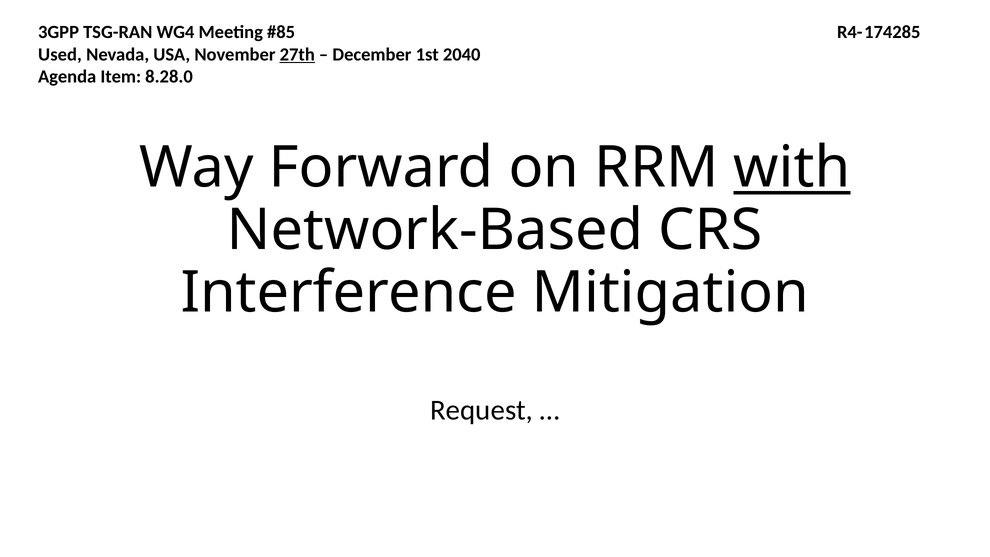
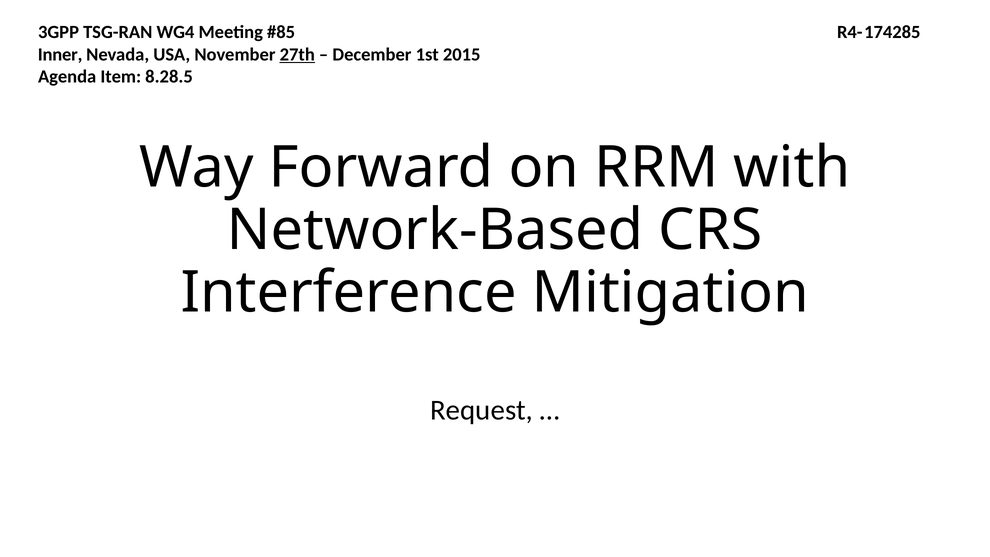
Used: Used -> Inner (60, 55)
2040: 2040 -> 2015 (462, 55)
8.28.0: 8.28.0 -> 8.28.5 (169, 77)
with underline: present -> none (792, 168)
